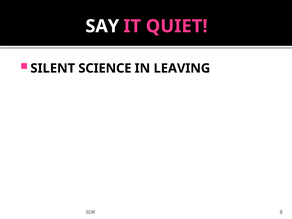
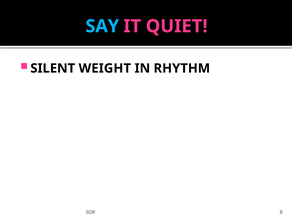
SAY colour: white -> light blue (102, 26)
SCIENCE: SCIENCE -> WEIGHT (105, 68)
LEAVING: LEAVING -> RHYTHM (182, 68)
